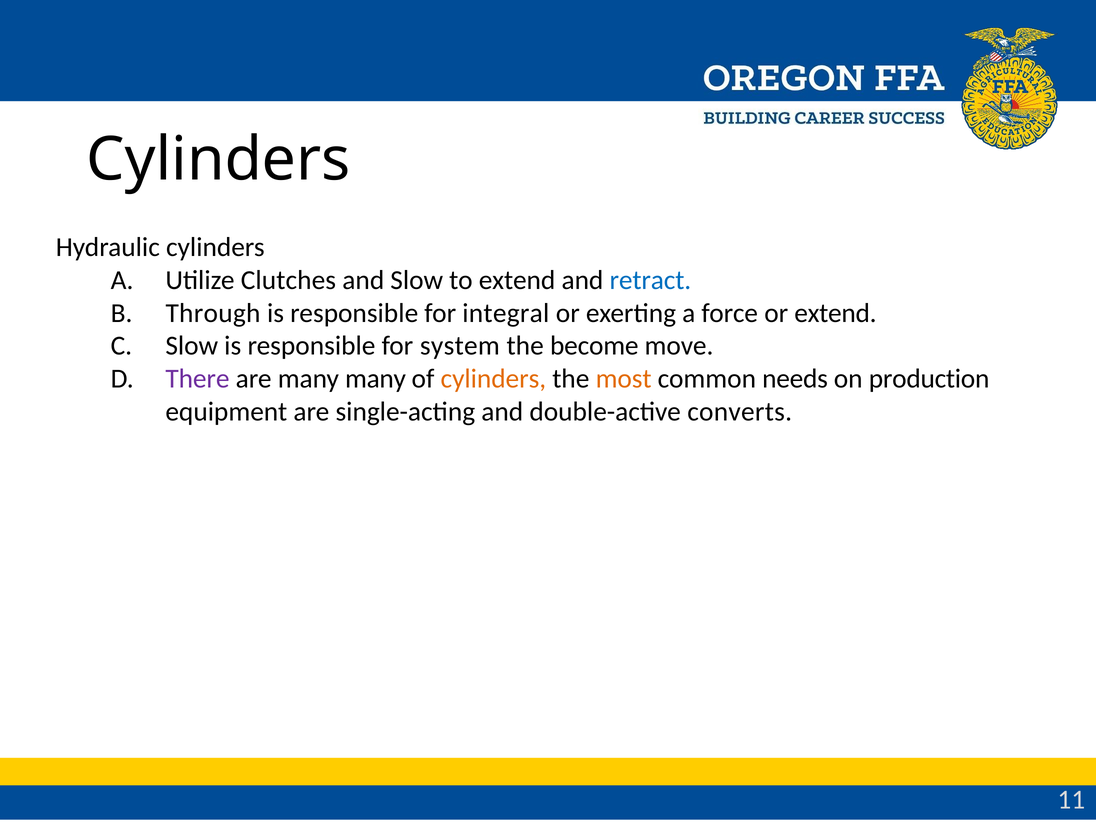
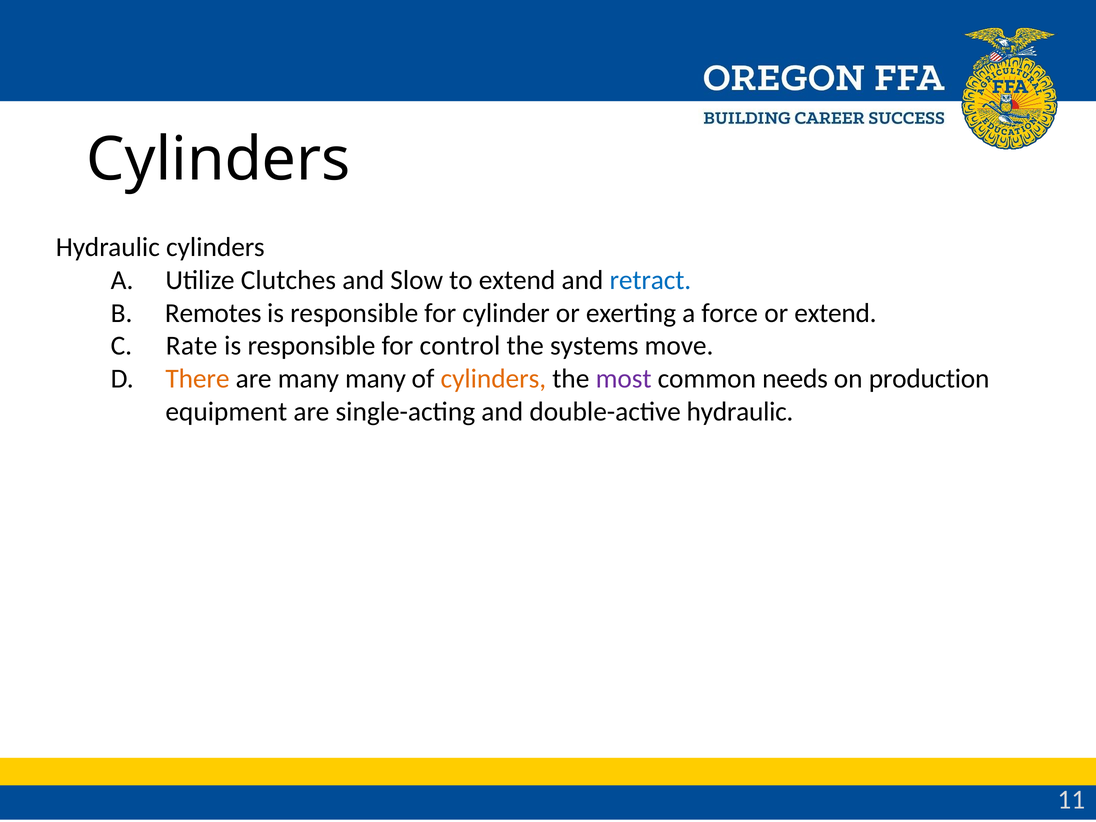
Through: Through -> Remotes (213, 313)
integral: integral -> cylinder (506, 313)
Slow: Slow -> Rate (192, 346)
system: system -> control (460, 346)
become: become -> systems (594, 346)
There colour: purple -> orange (197, 379)
most colour: orange -> purple (624, 379)
double-active converts: converts -> hydraulic (740, 412)
